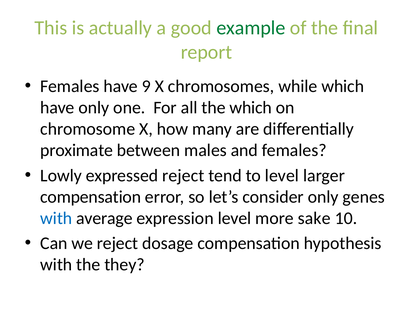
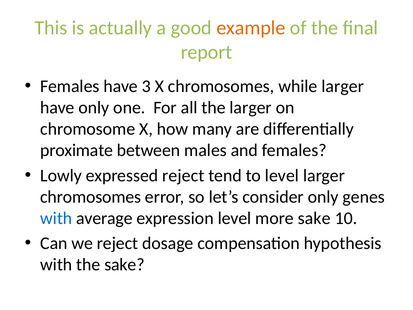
example colour: green -> orange (251, 28)
9: 9 -> 3 (146, 86)
while which: which -> larger (343, 86)
the which: which -> larger (251, 108)
compensation: compensation -> chromosomes (91, 197)
the they: they -> sake (124, 264)
